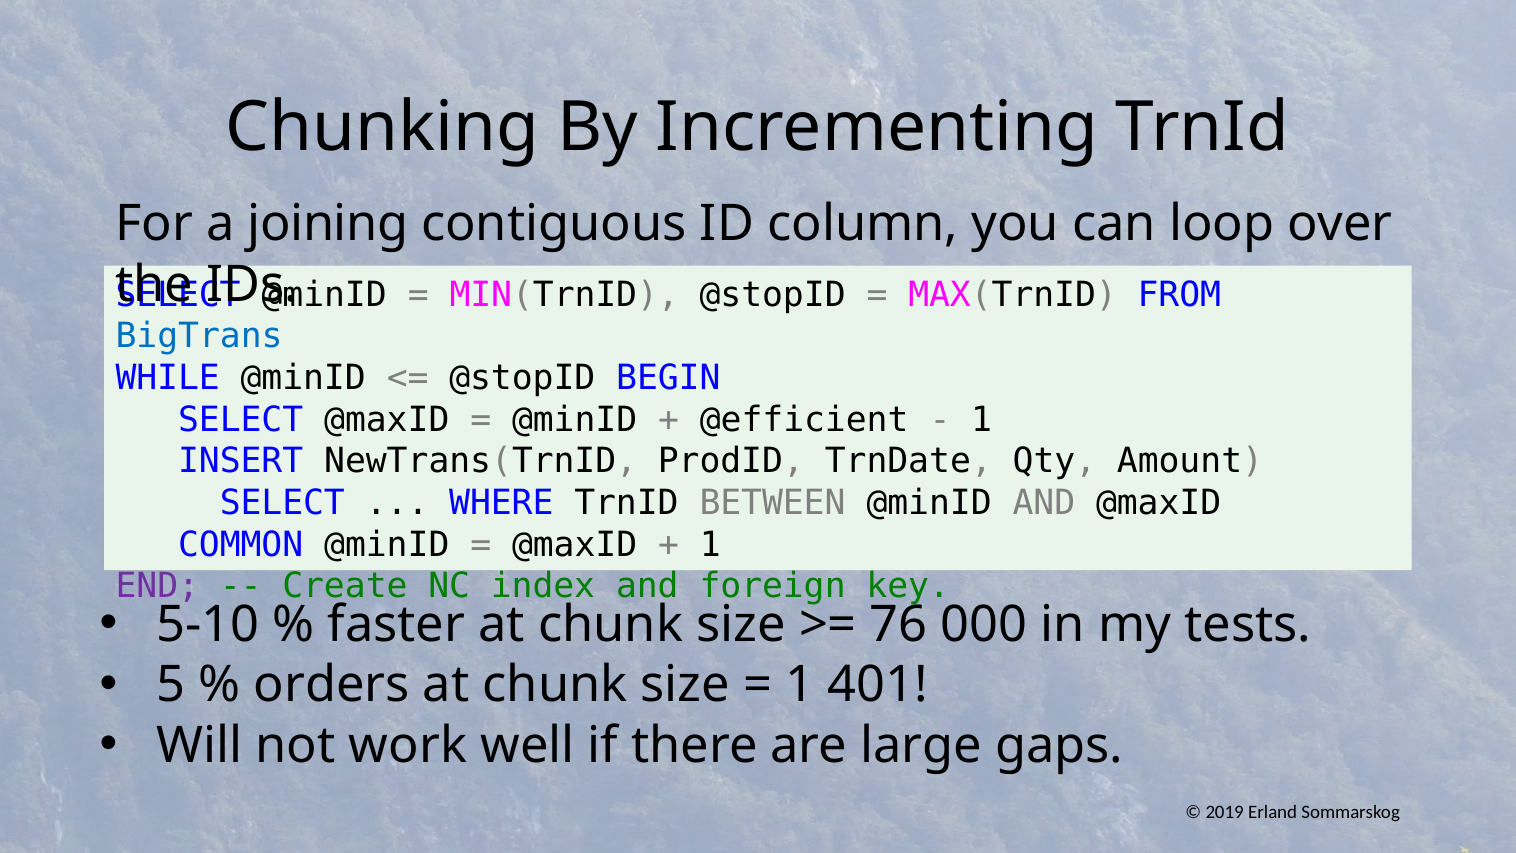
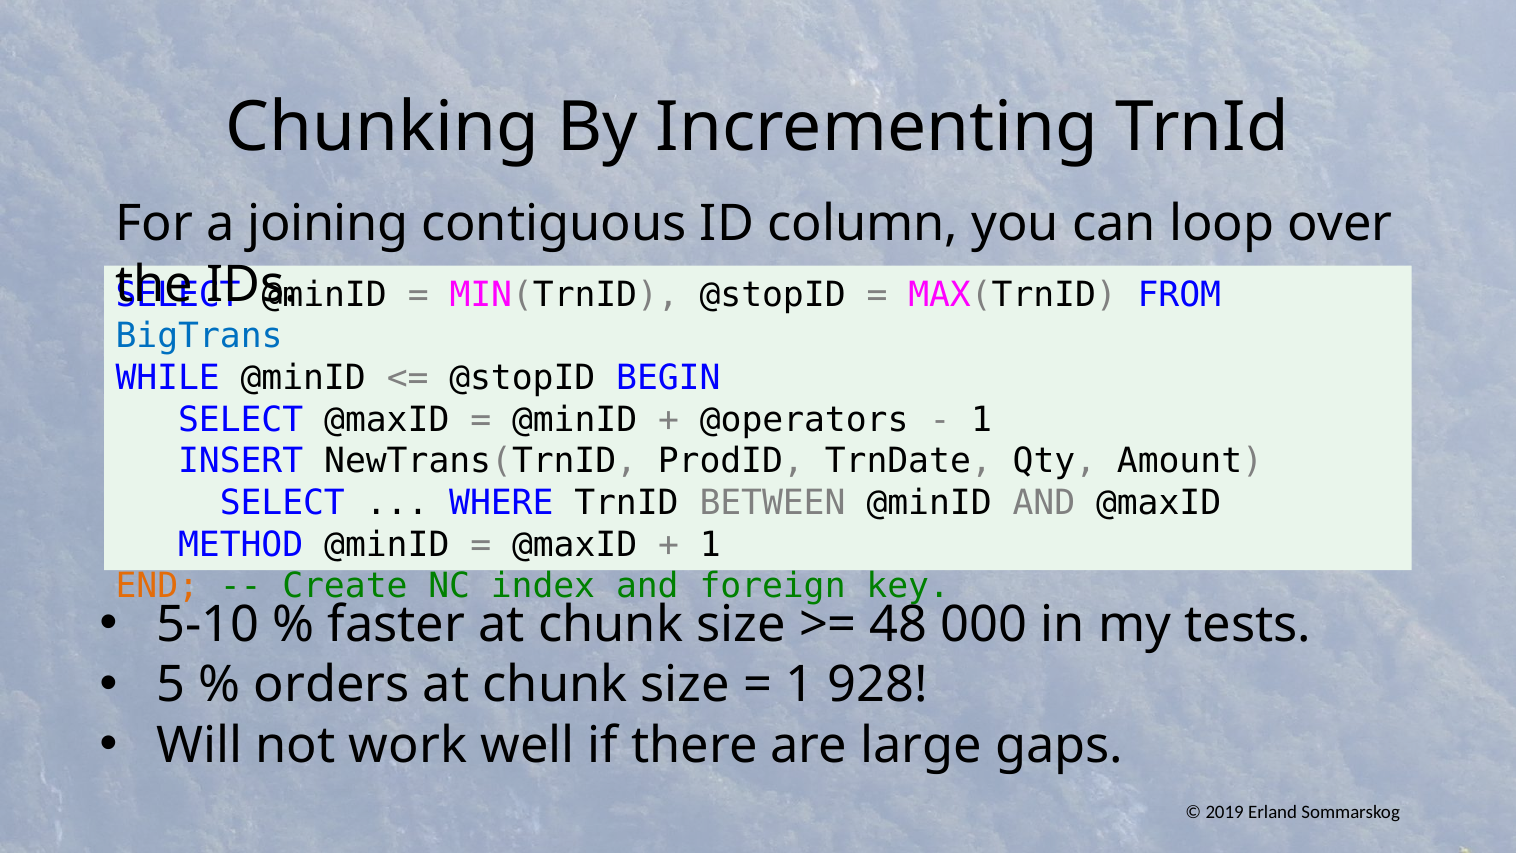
@efficient: @efficient -> @operators (804, 420)
COMMON: COMMON -> METHOD (241, 545)
END colour: purple -> orange (157, 586)
76: 76 -> 48 (899, 624)
401: 401 -> 928 (878, 685)
